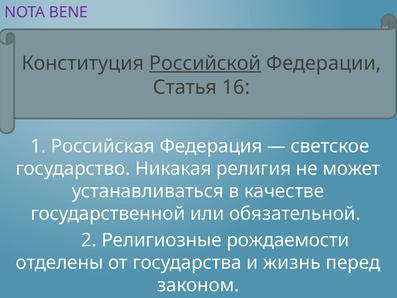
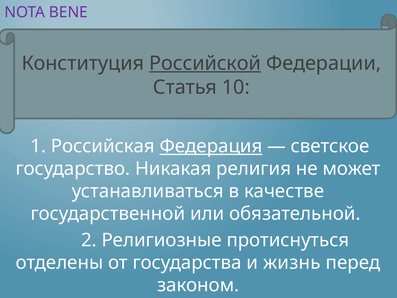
16: 16 -> 10 (236, 87)
Федерация underline: none -> present (211, 146)
рождаемости: рождаемости -> протиснуться (288, 240)
